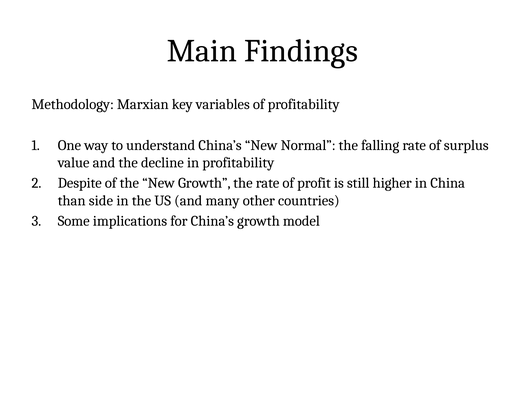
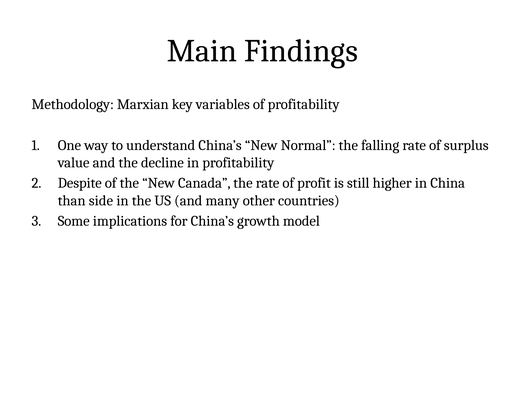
New Growth: Growth -> Canada (204, 183)
